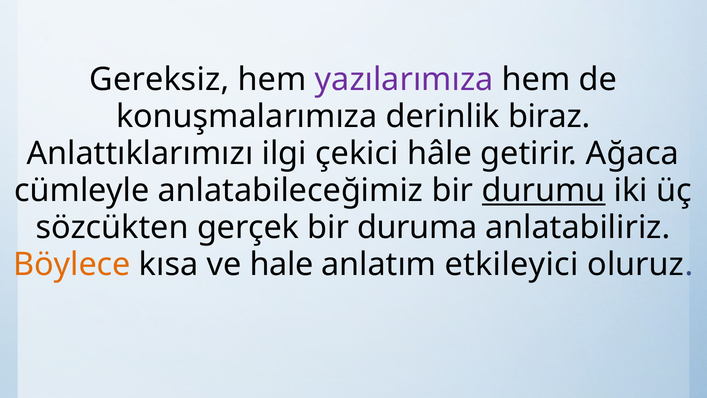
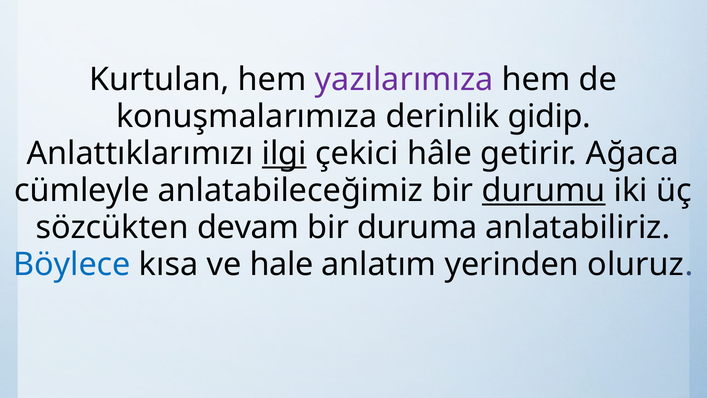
Gereksiz: Gereksiz -> Kurtulan (159, 80)
biraz: biraz -> gidip (549, 117)
ilgi underline: none -> present (284, 154)
gerçek: gerçek -> devam (248, 228)
Böylece colour: orange -> blue (72, 265)
etkileyici: etkileyici -> yerinden (512, 265)
